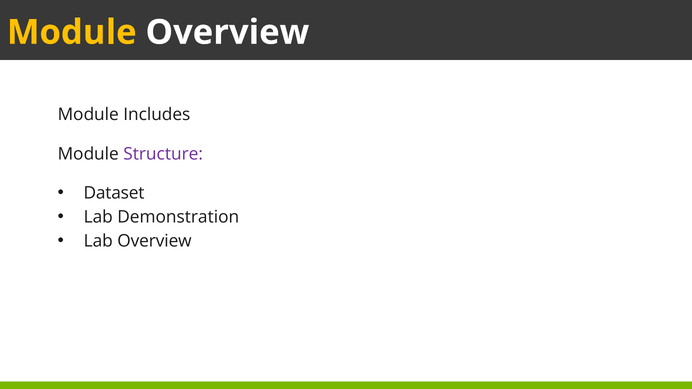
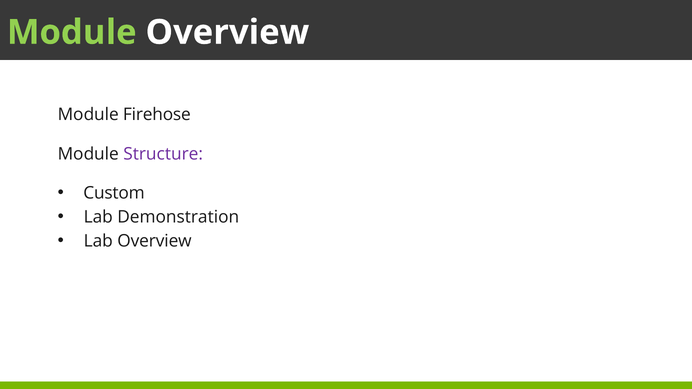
Module colour: yellow -> light green (72, 32)
Includes: Includes -> Firehose (157, 115)
Dataset: Dataset -> Custom (114, 193)
